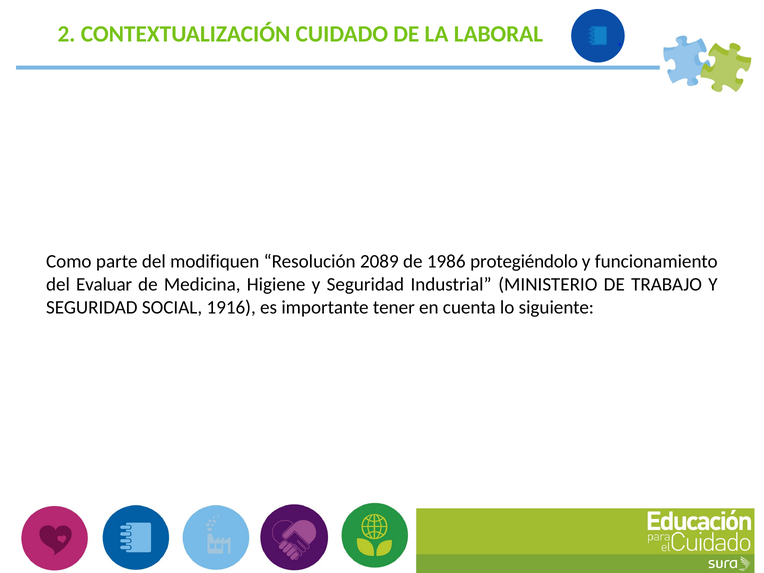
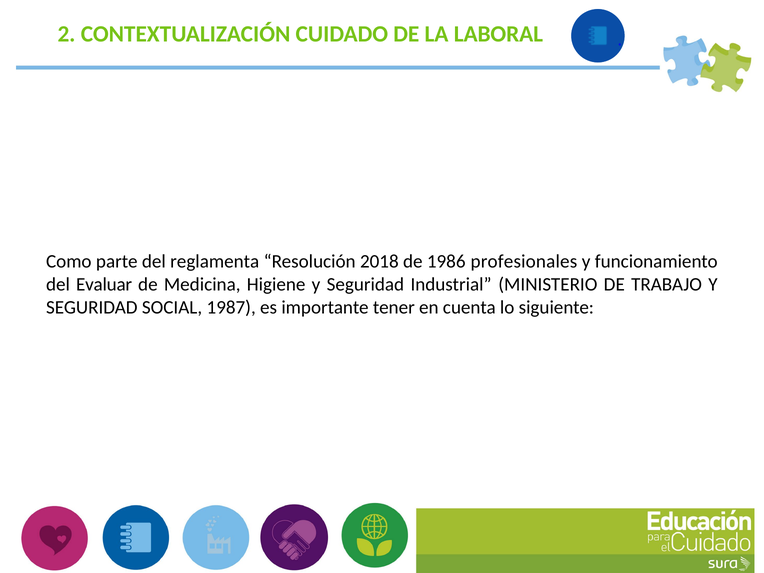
modifiquen: modifiquen -> reglamenta (215, 262)
2089: 2089 -> 2018 (379, 262)
protegiéndolo: protegiéndolo -> profesionales (524, 262)
1916: 1916 -> 1987 (231, 307)
